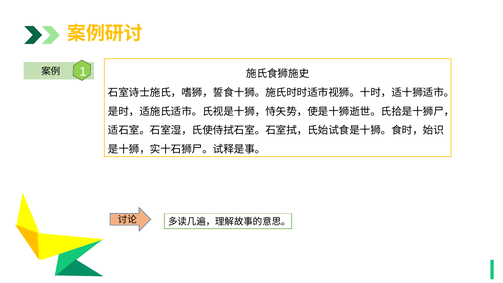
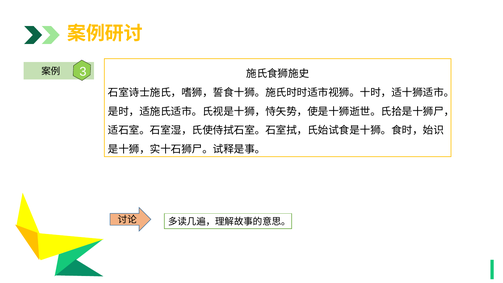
1: 1 -> 3 (83, 72)
